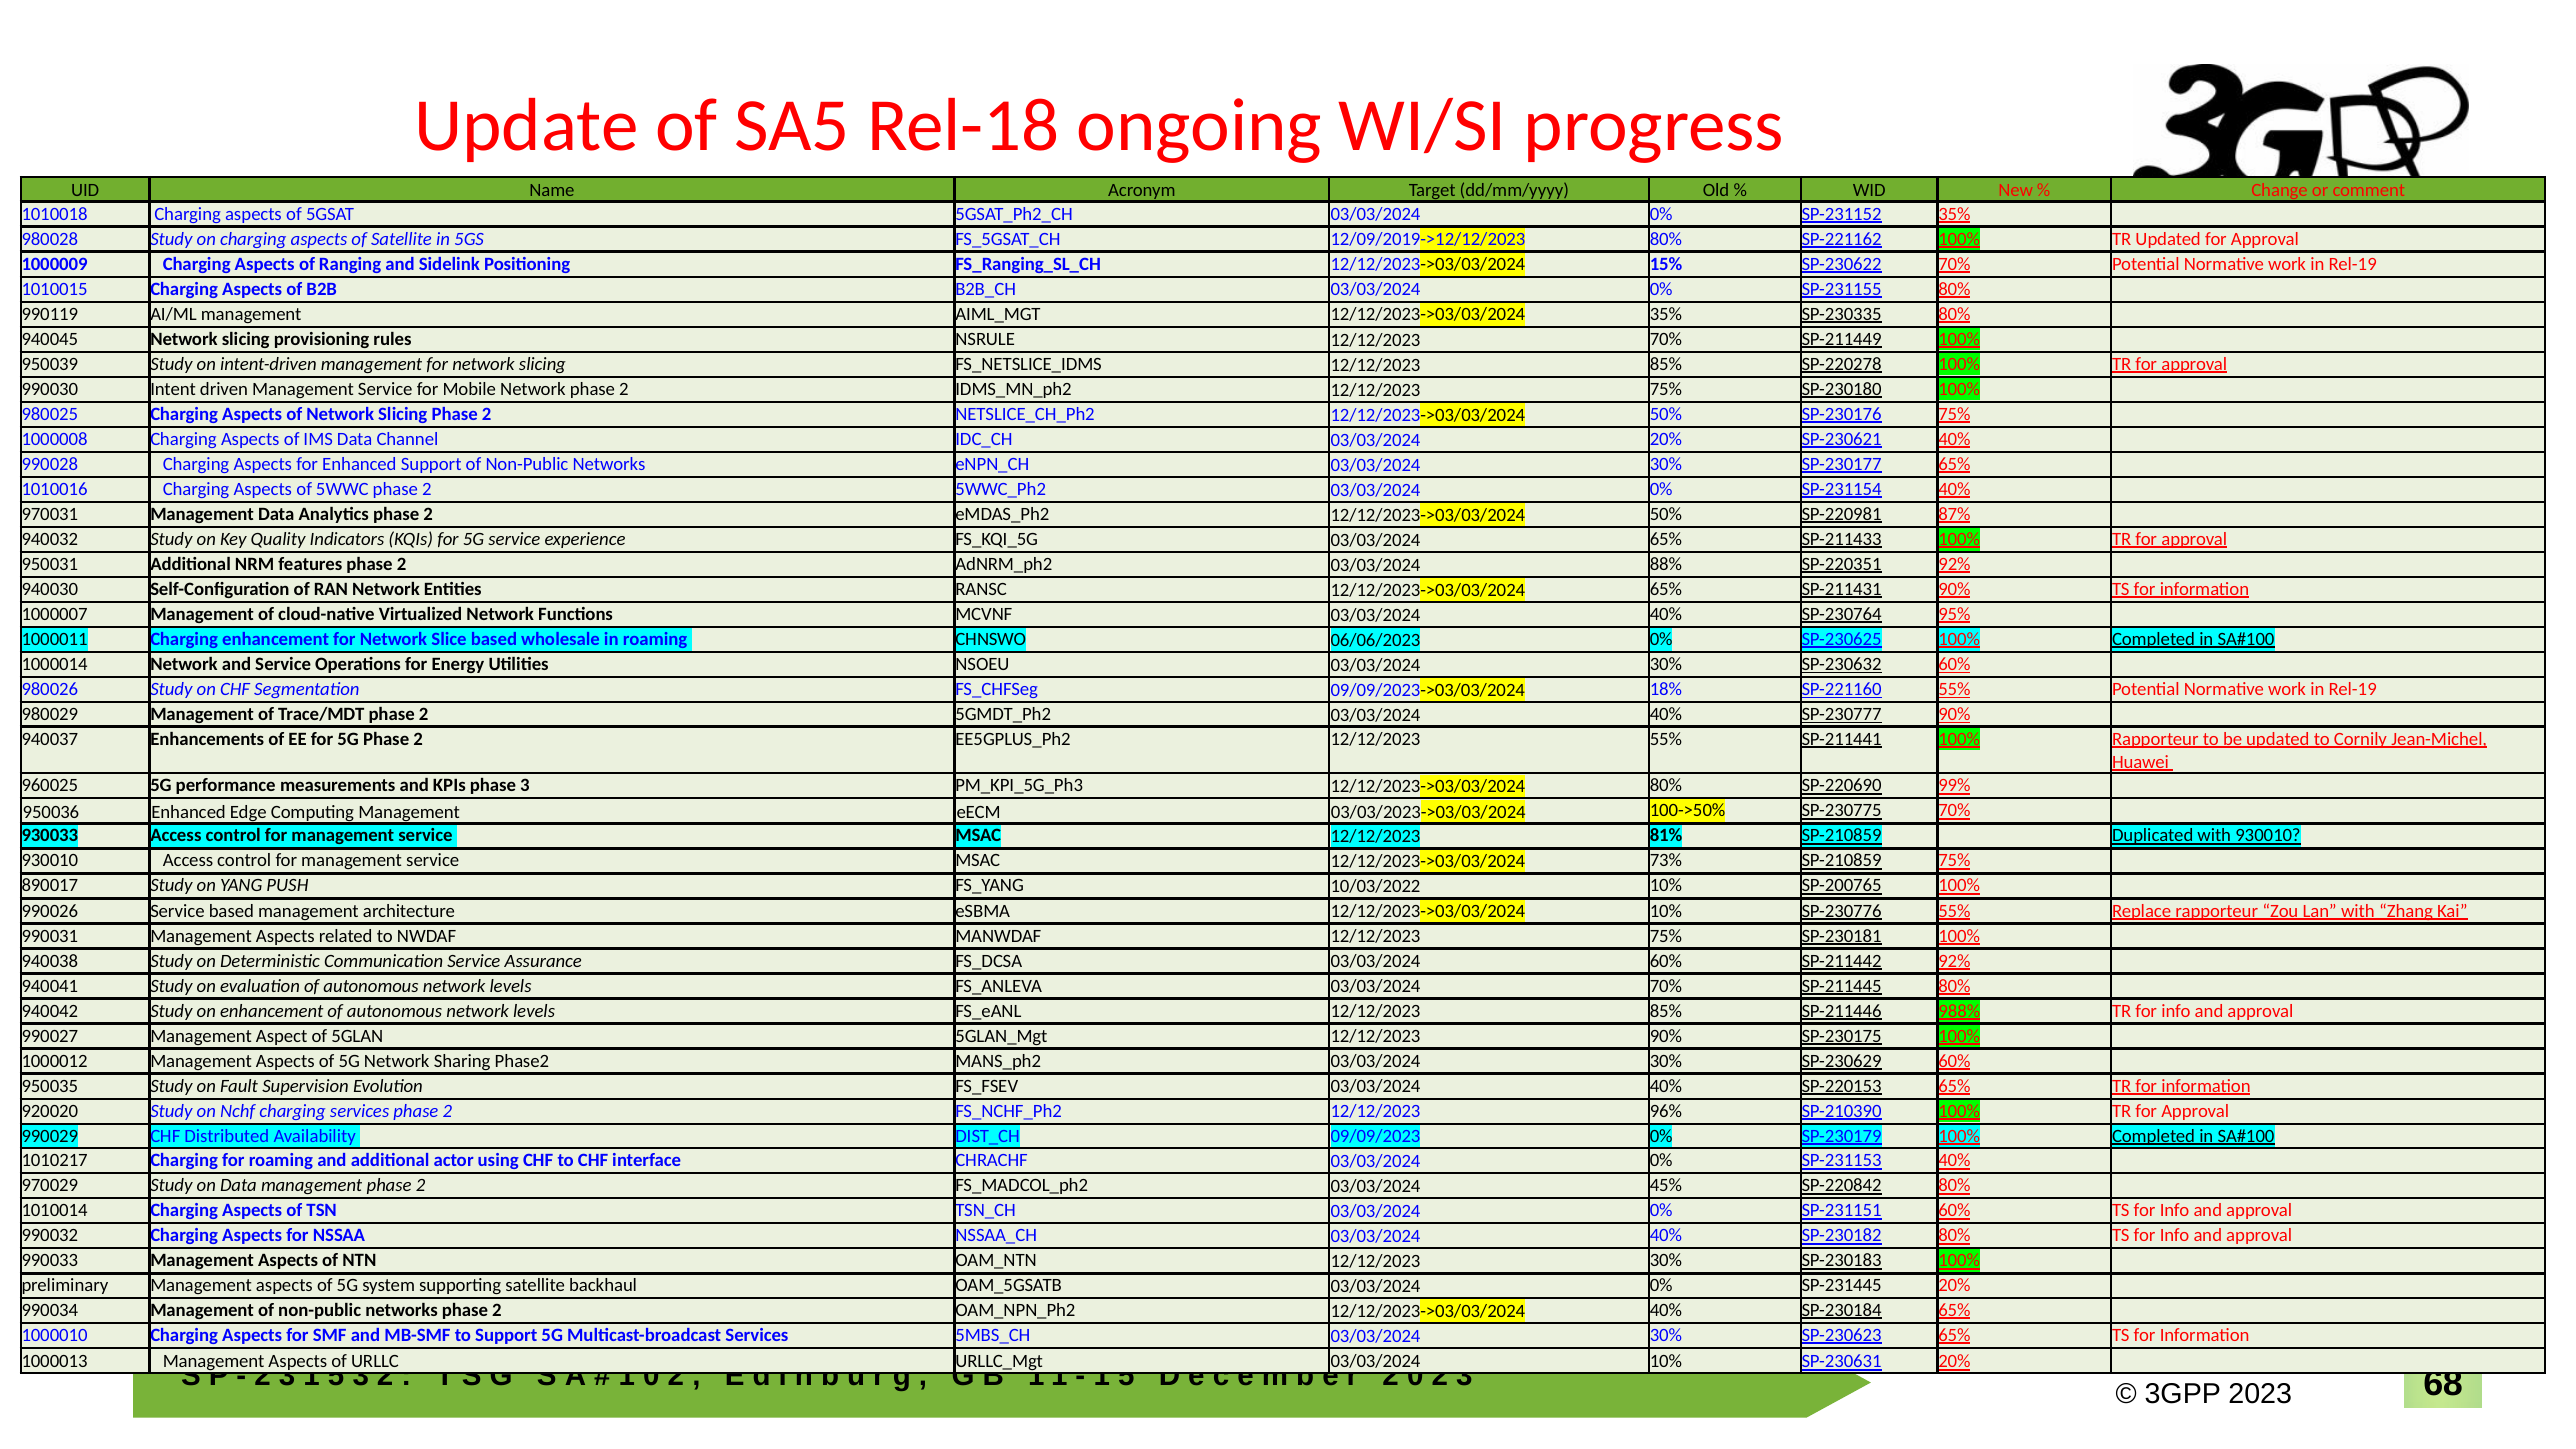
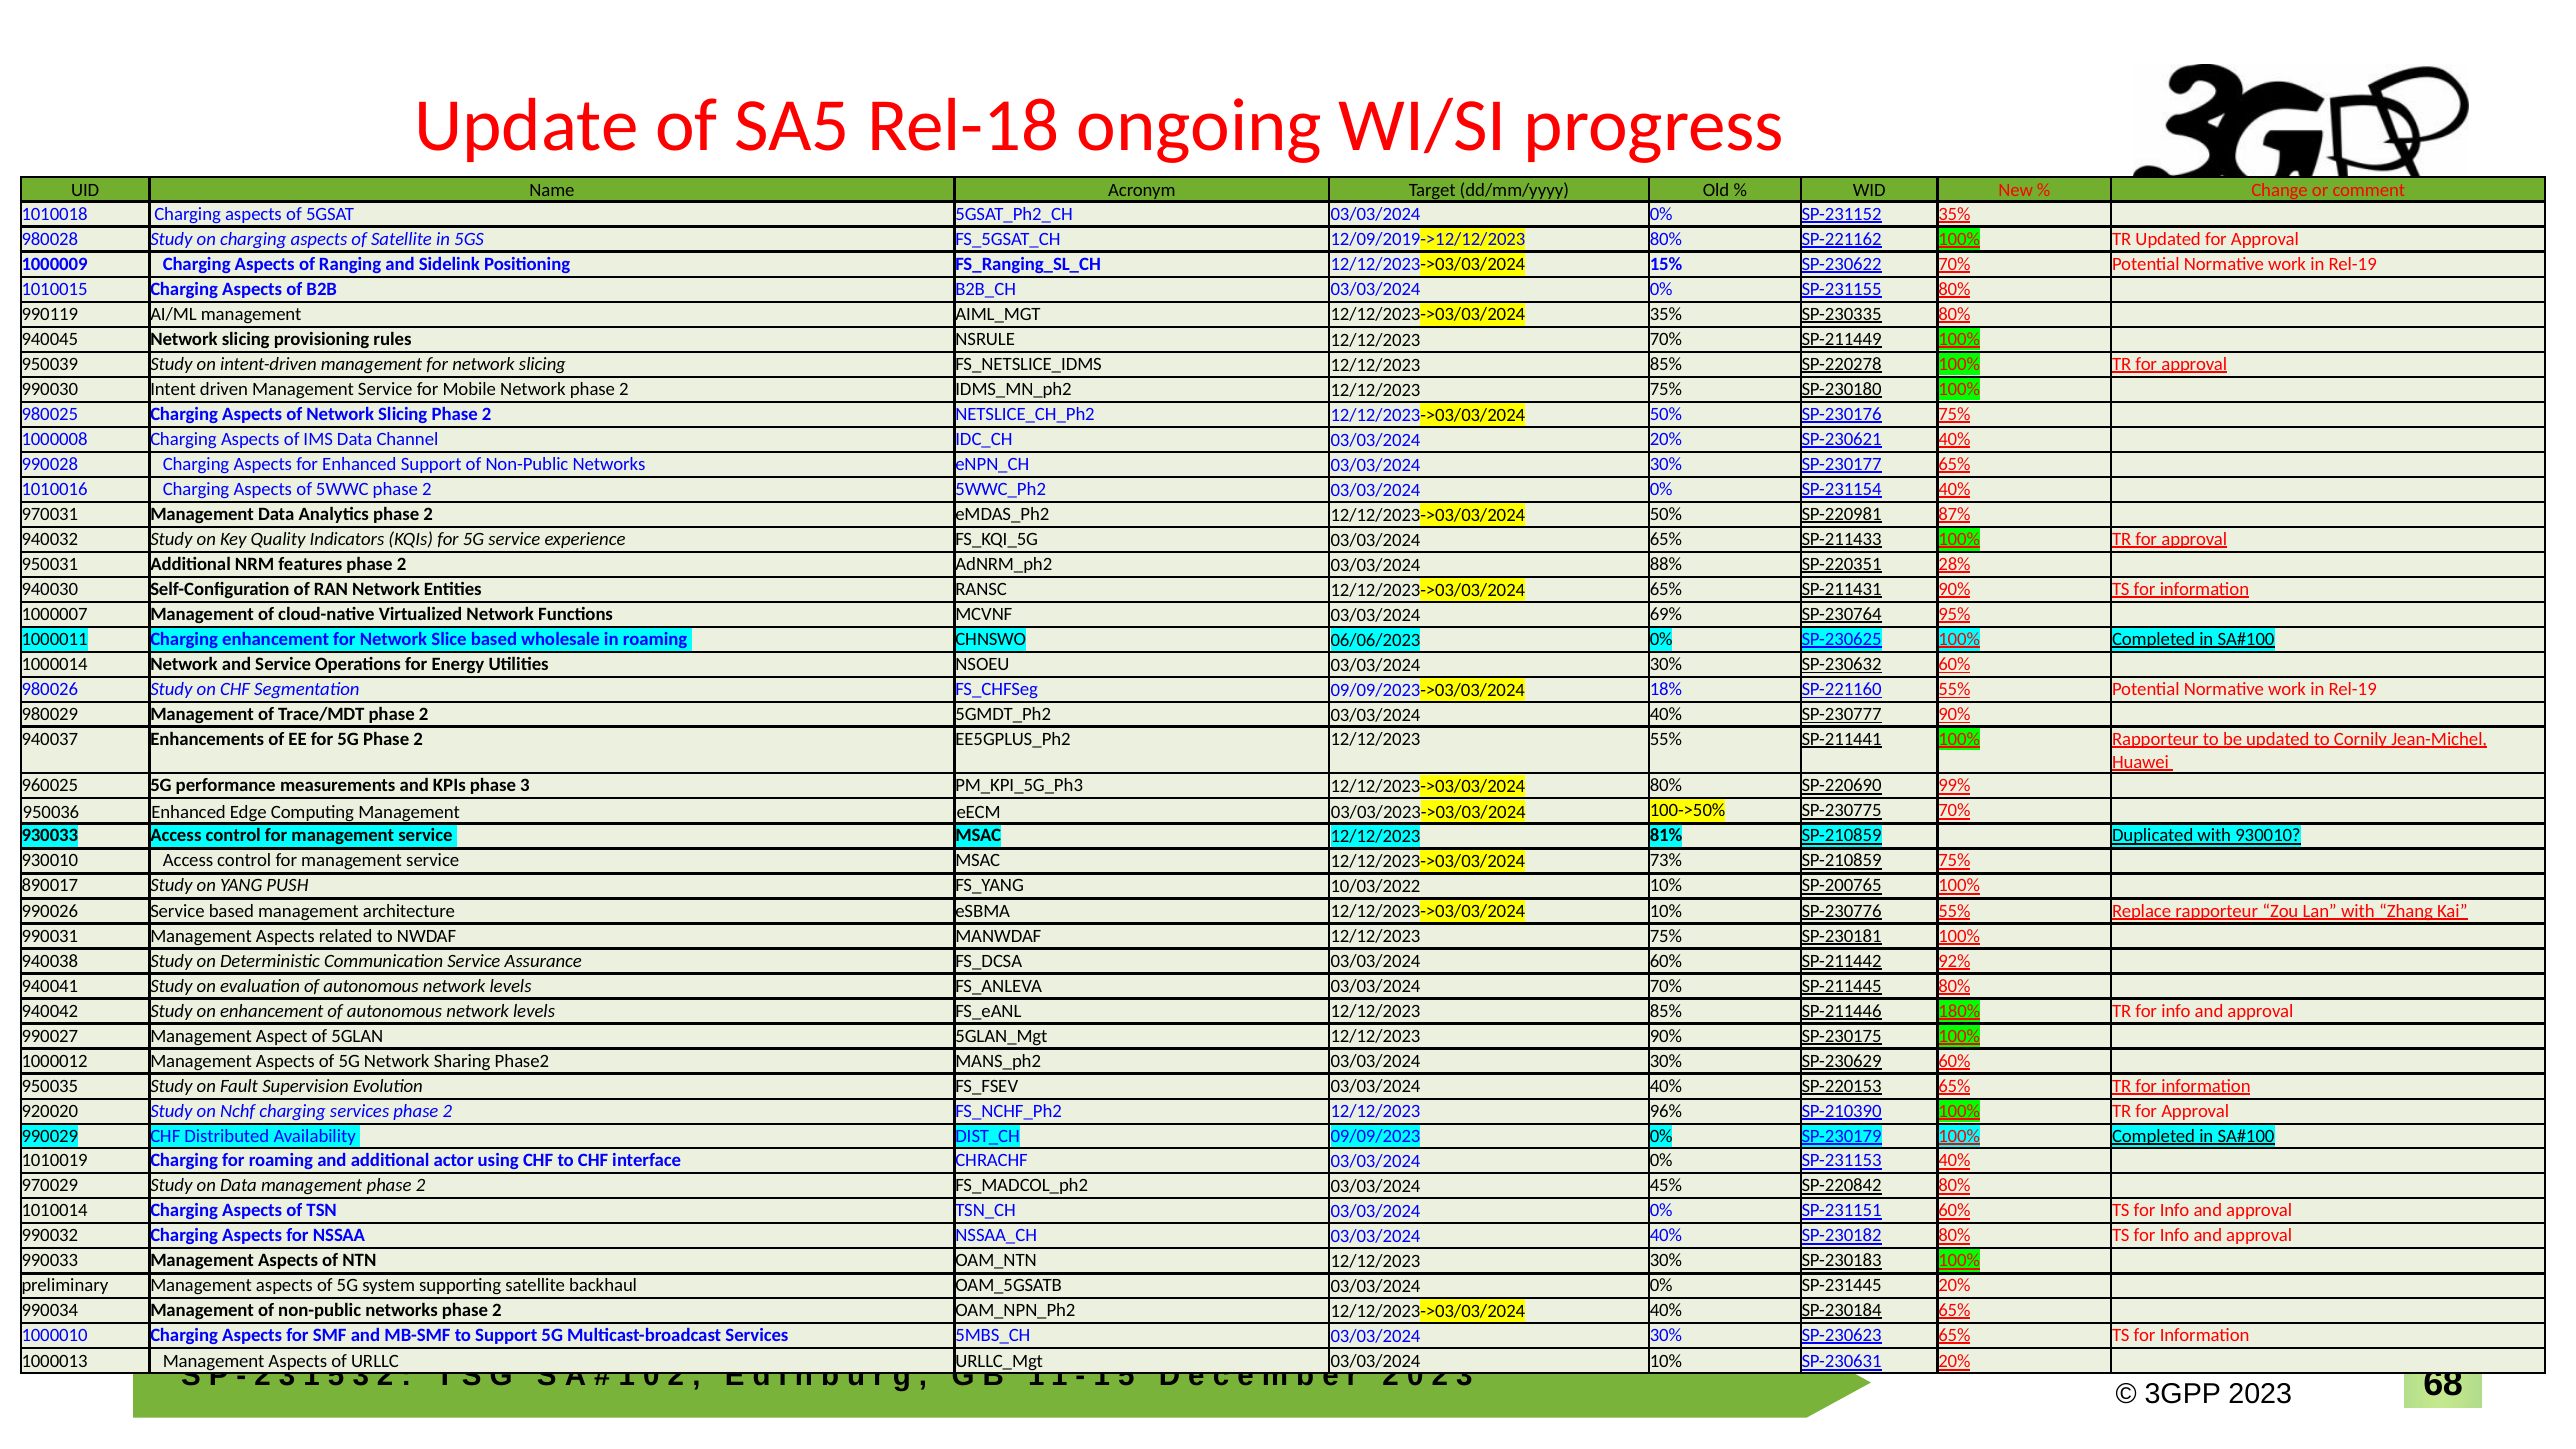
SP-220351 92%: 92% -> 28% (1954, 564)
MCVNF 03/03/2024 40%: 40% -> 69% (1666, 614)
988%: 988% -> 180% (1959, 1011)
1010217: 1010217 -> 1010019 (55, 1161)
